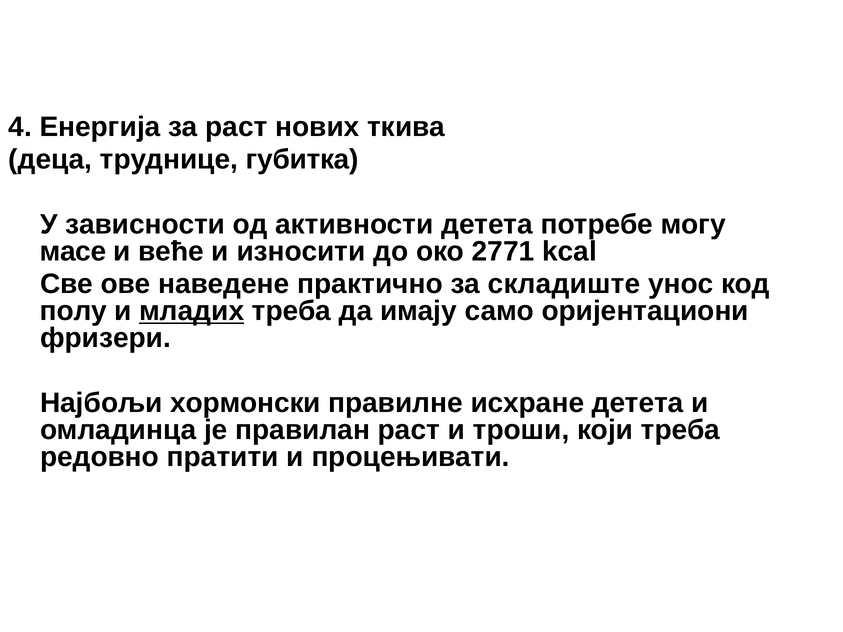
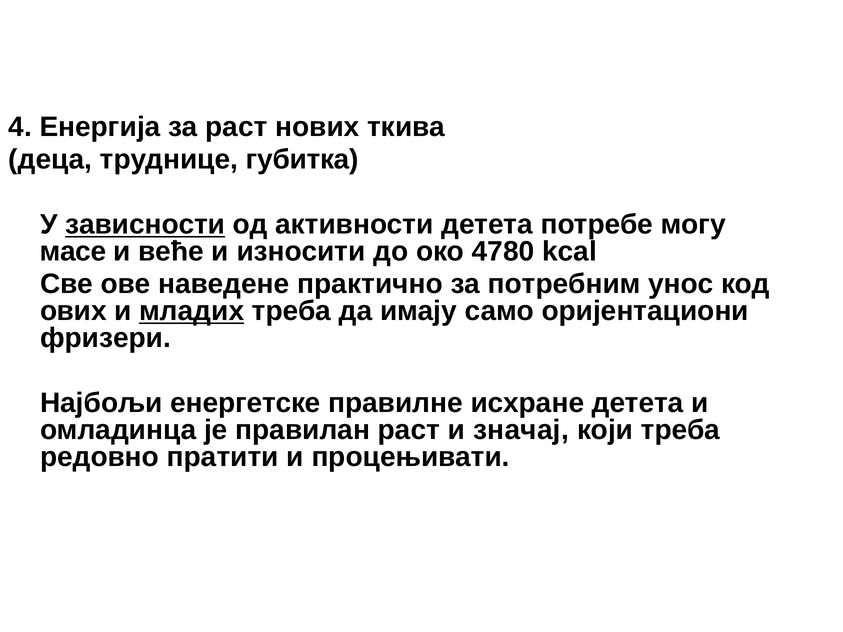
зависности underline: none -> present (145, 225)
2771: 2771 -> 4780 (503, 252)
складиште: складиште -> потребним (564, 284)
полу: полу -> ових (73, 311)
хормонски: хормонски -> енергетске (246, 403)
троши: троши -> значај (521, 430)
